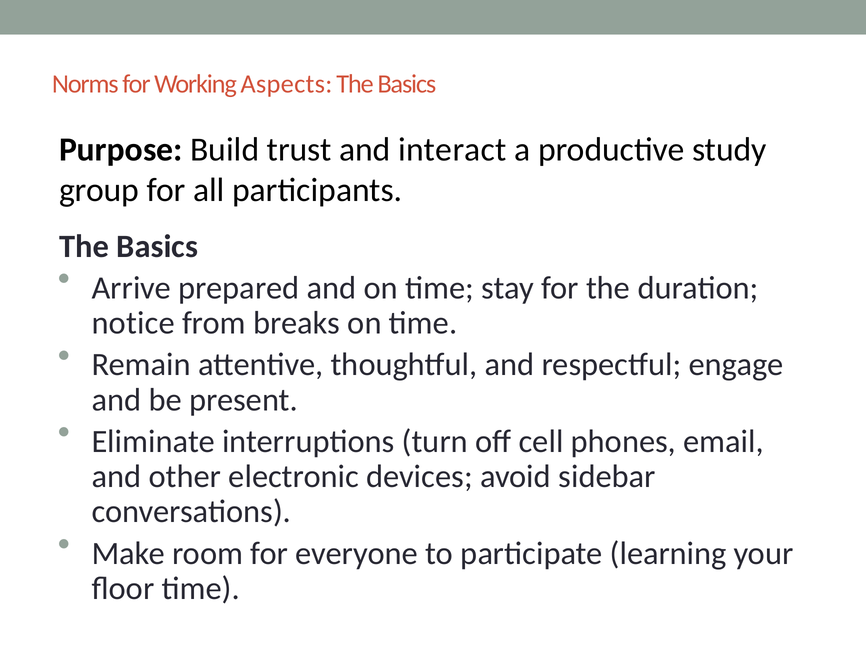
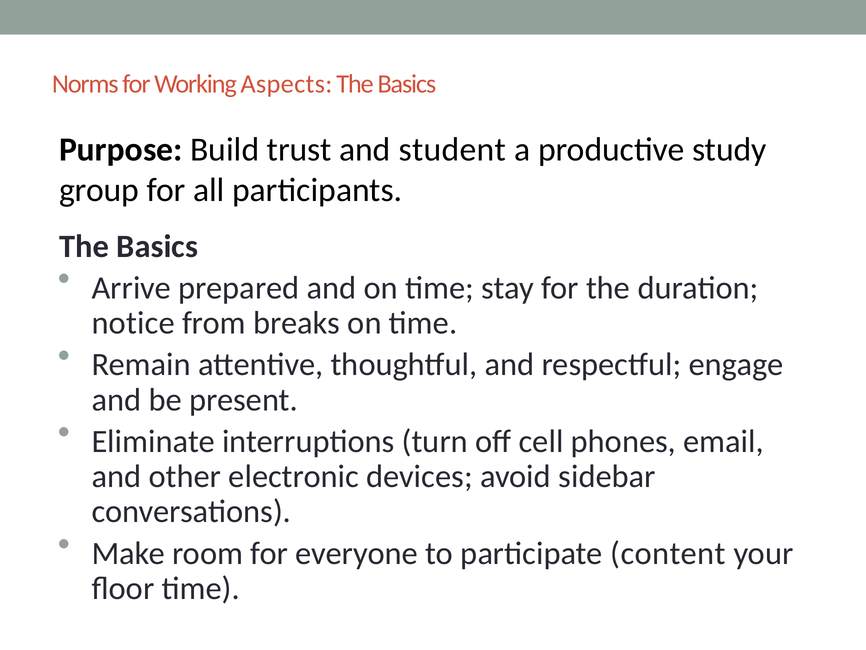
interact: interact -> student (452, 149)
learning: learning -> content (668, 553)
